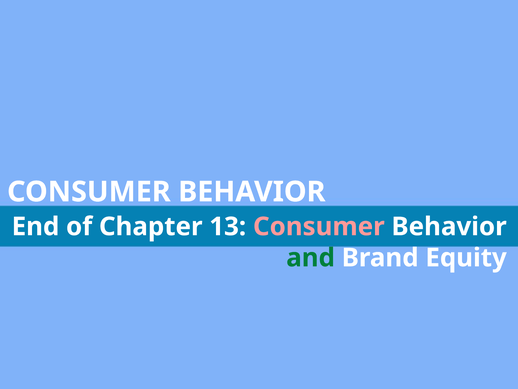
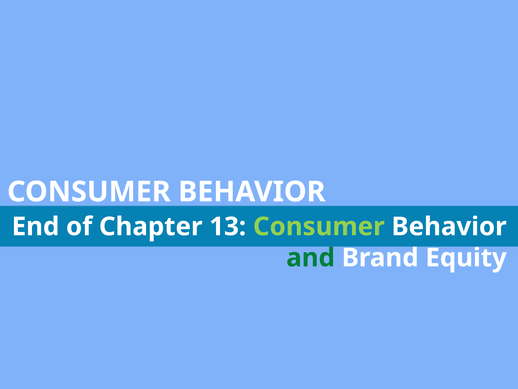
Consumer colour: pink -> light green (319, 226)
